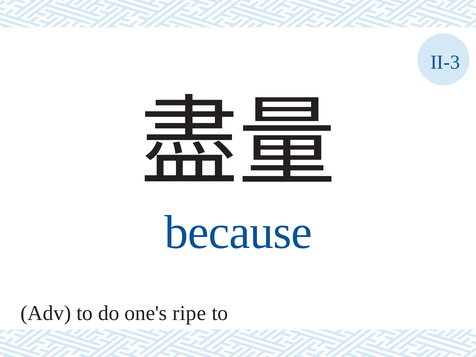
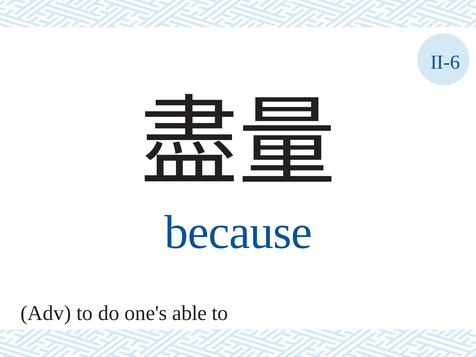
II-3: II-3 -> II-6 (445, 62)
ripe: ripe -> able (190, 313)
